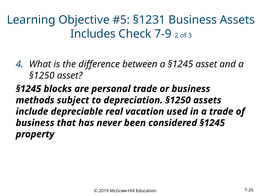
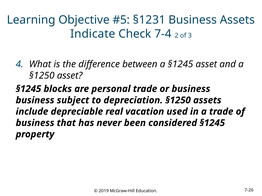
Includes: Includes -> Indicate (93, 34)
7-9: 7-9 -> 7-4 (163, 34)
methods: methods -> business (35, 100)
